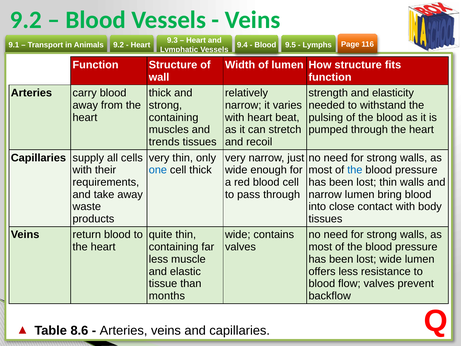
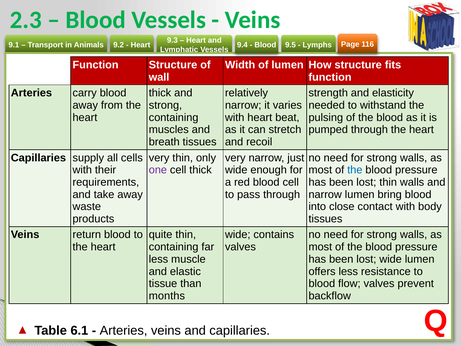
9.2: 9.2 -> 2.3 (26, 20)
trends: trends -> breath (164, 142)
one colour: blue -> purple (158, 170)
8.6: 8.6 -> 6.1 (79, 330)
